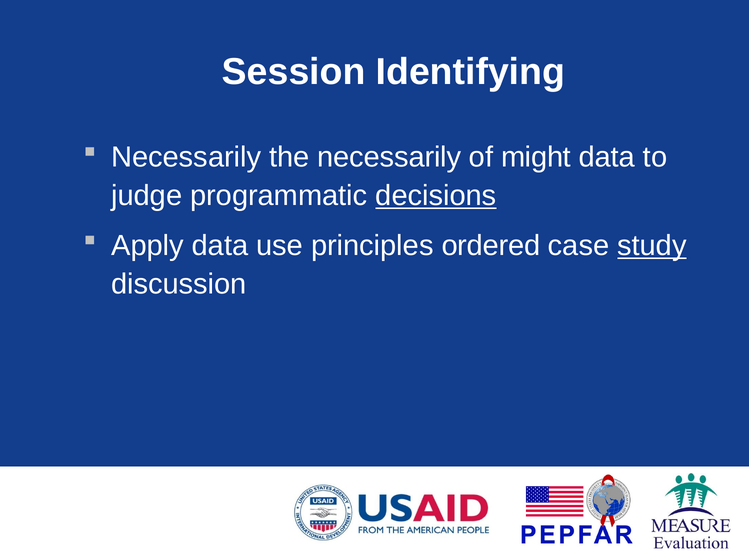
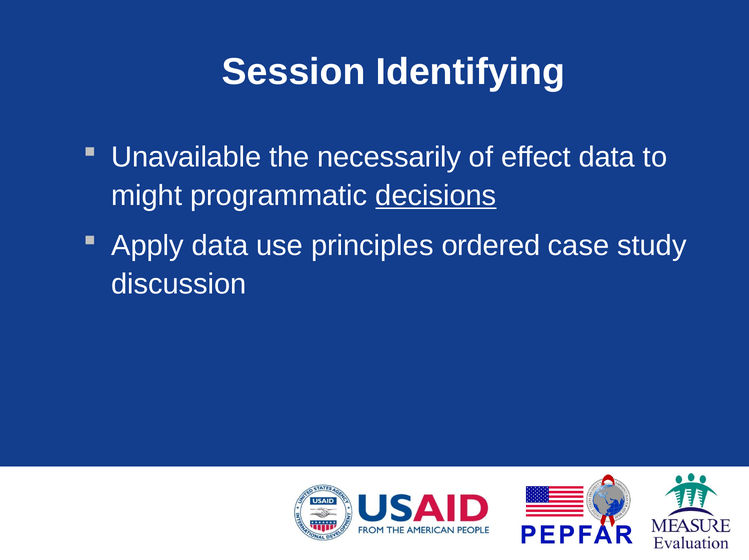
Necessarily: Necessarily -> Unavailable (186, 157)
might: might -> effect (536, 157)
judge: judge -> might (147, 196)
study underline: present -> none (652, 246)
